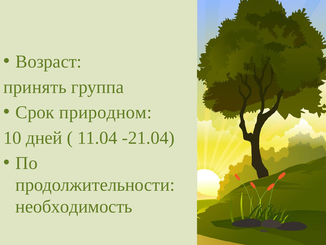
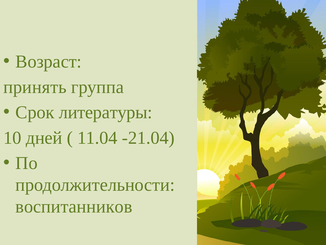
природном: природном -> литературы (106, 112)
необходимость: необходимость -> воспитанников (74, 206)
